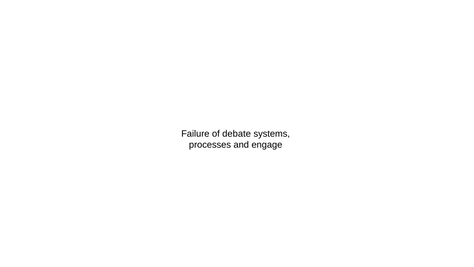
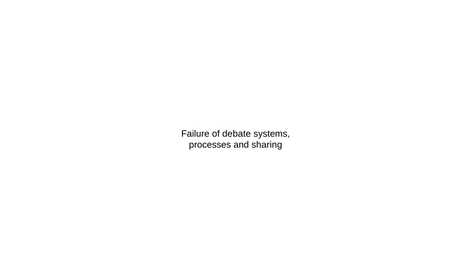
engage: engage -> sharing (267, 145)
